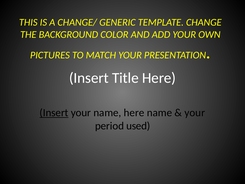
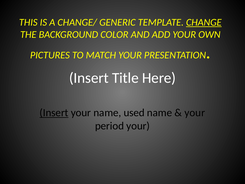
CHANGE underline: none -> present (204, 22)
name here: here -> used (134, 113)
period used: used -> your (138, 126)
